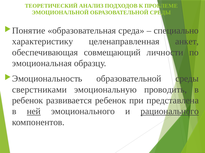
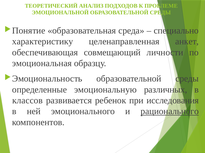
сверстниками: сверстниками -> определенные (40, 90)
проводить: проводить -> различных (166, 90)
ребенок: ребенок -> классов (28, 101)
представлена: представлена -> исследования (173, 101)
ней underline: present -> none (34, 112)
